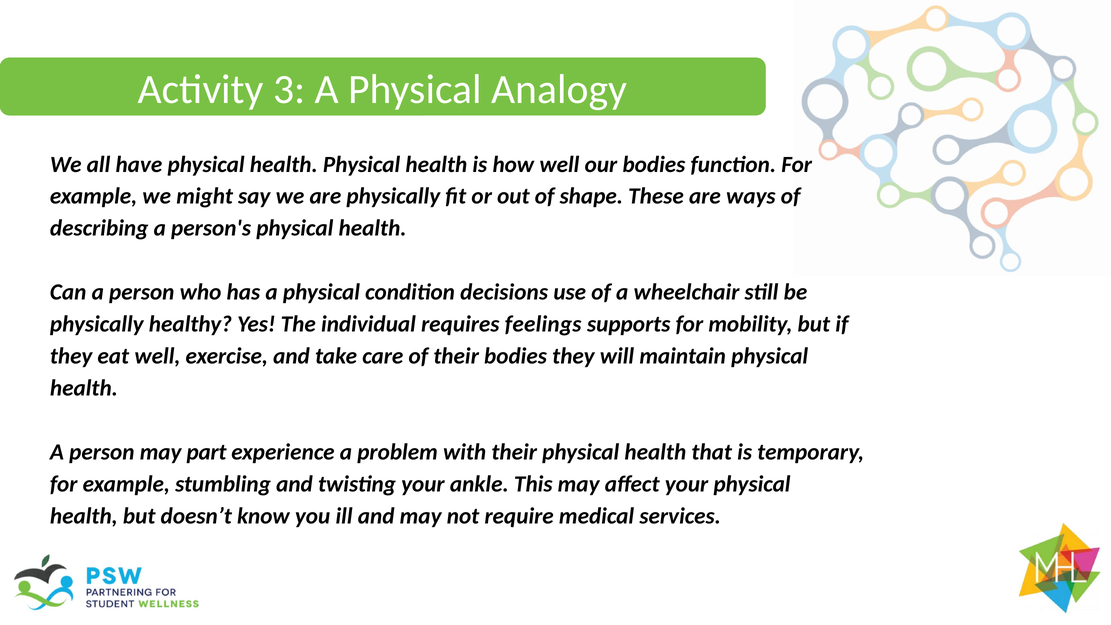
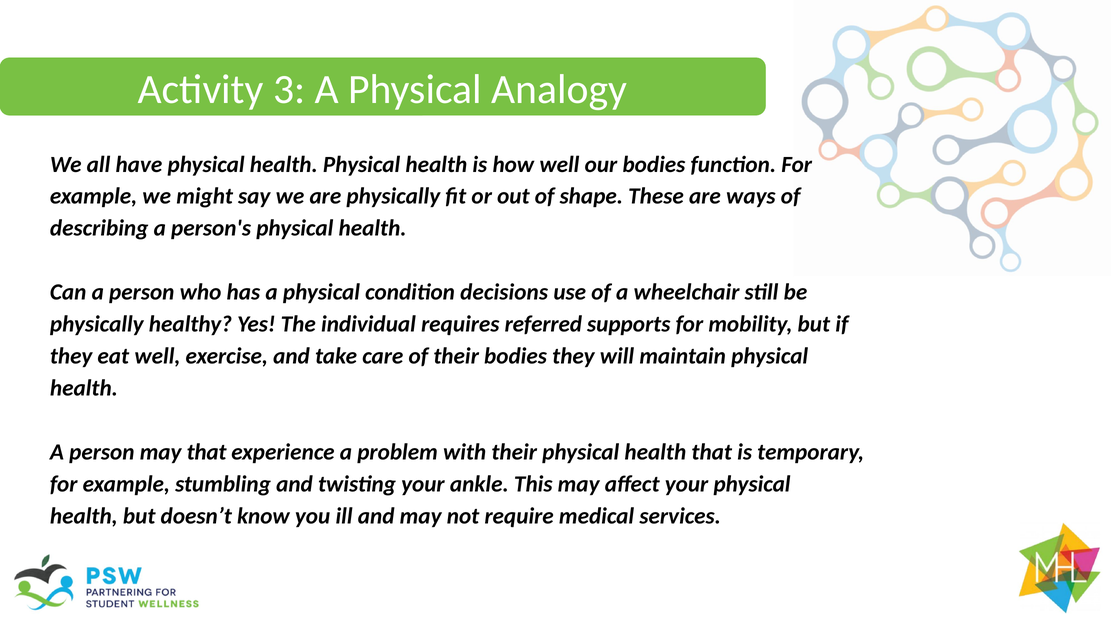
feelings: feelings -> referred (543, 324)
may part: part -> that (207, 452)
